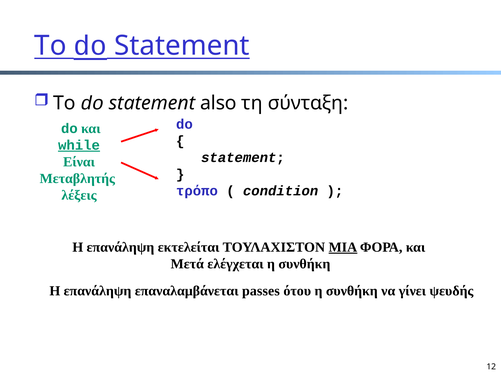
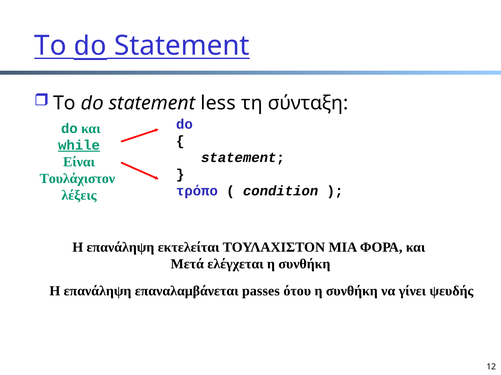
also: also -> less (218, 103)
Μεταβλητής: Μεταβλητής -> Τουλάχιστον (77, 179)
ΜΙΑ underline: present -> none (343, 248)
